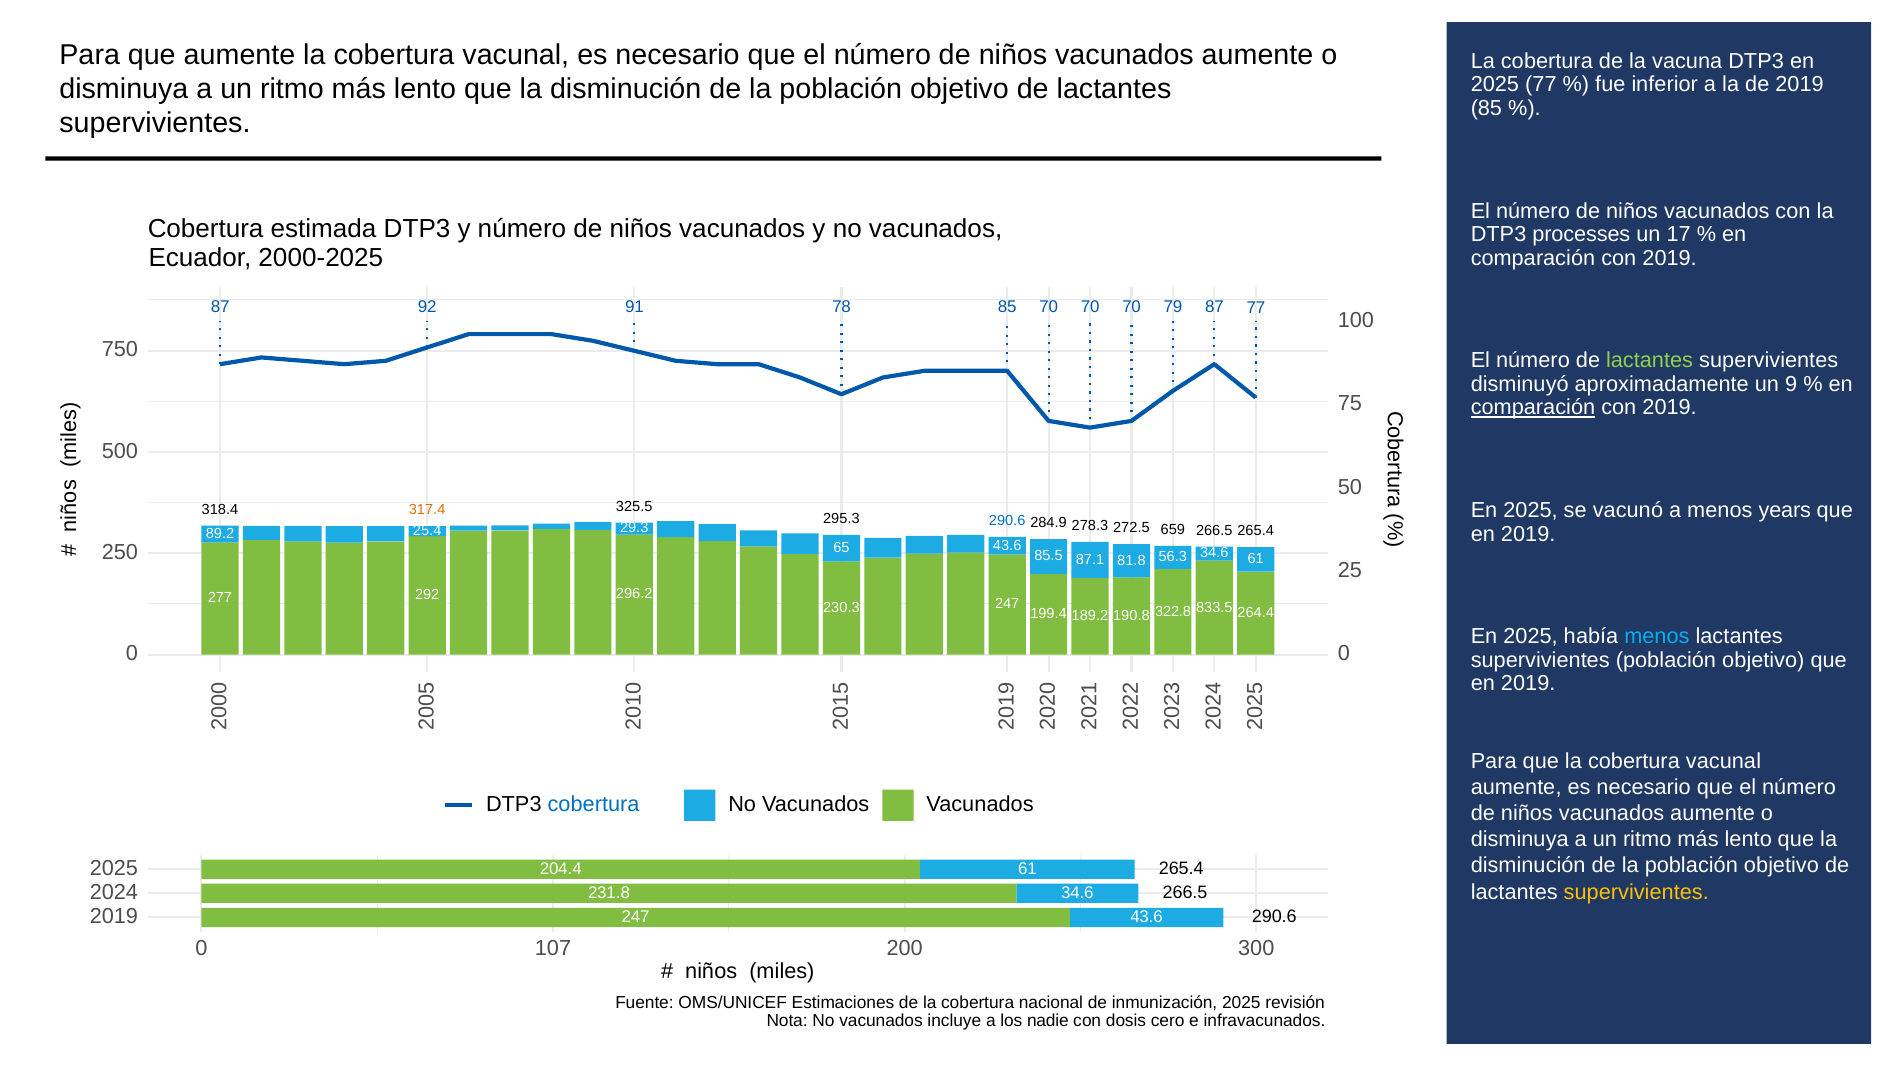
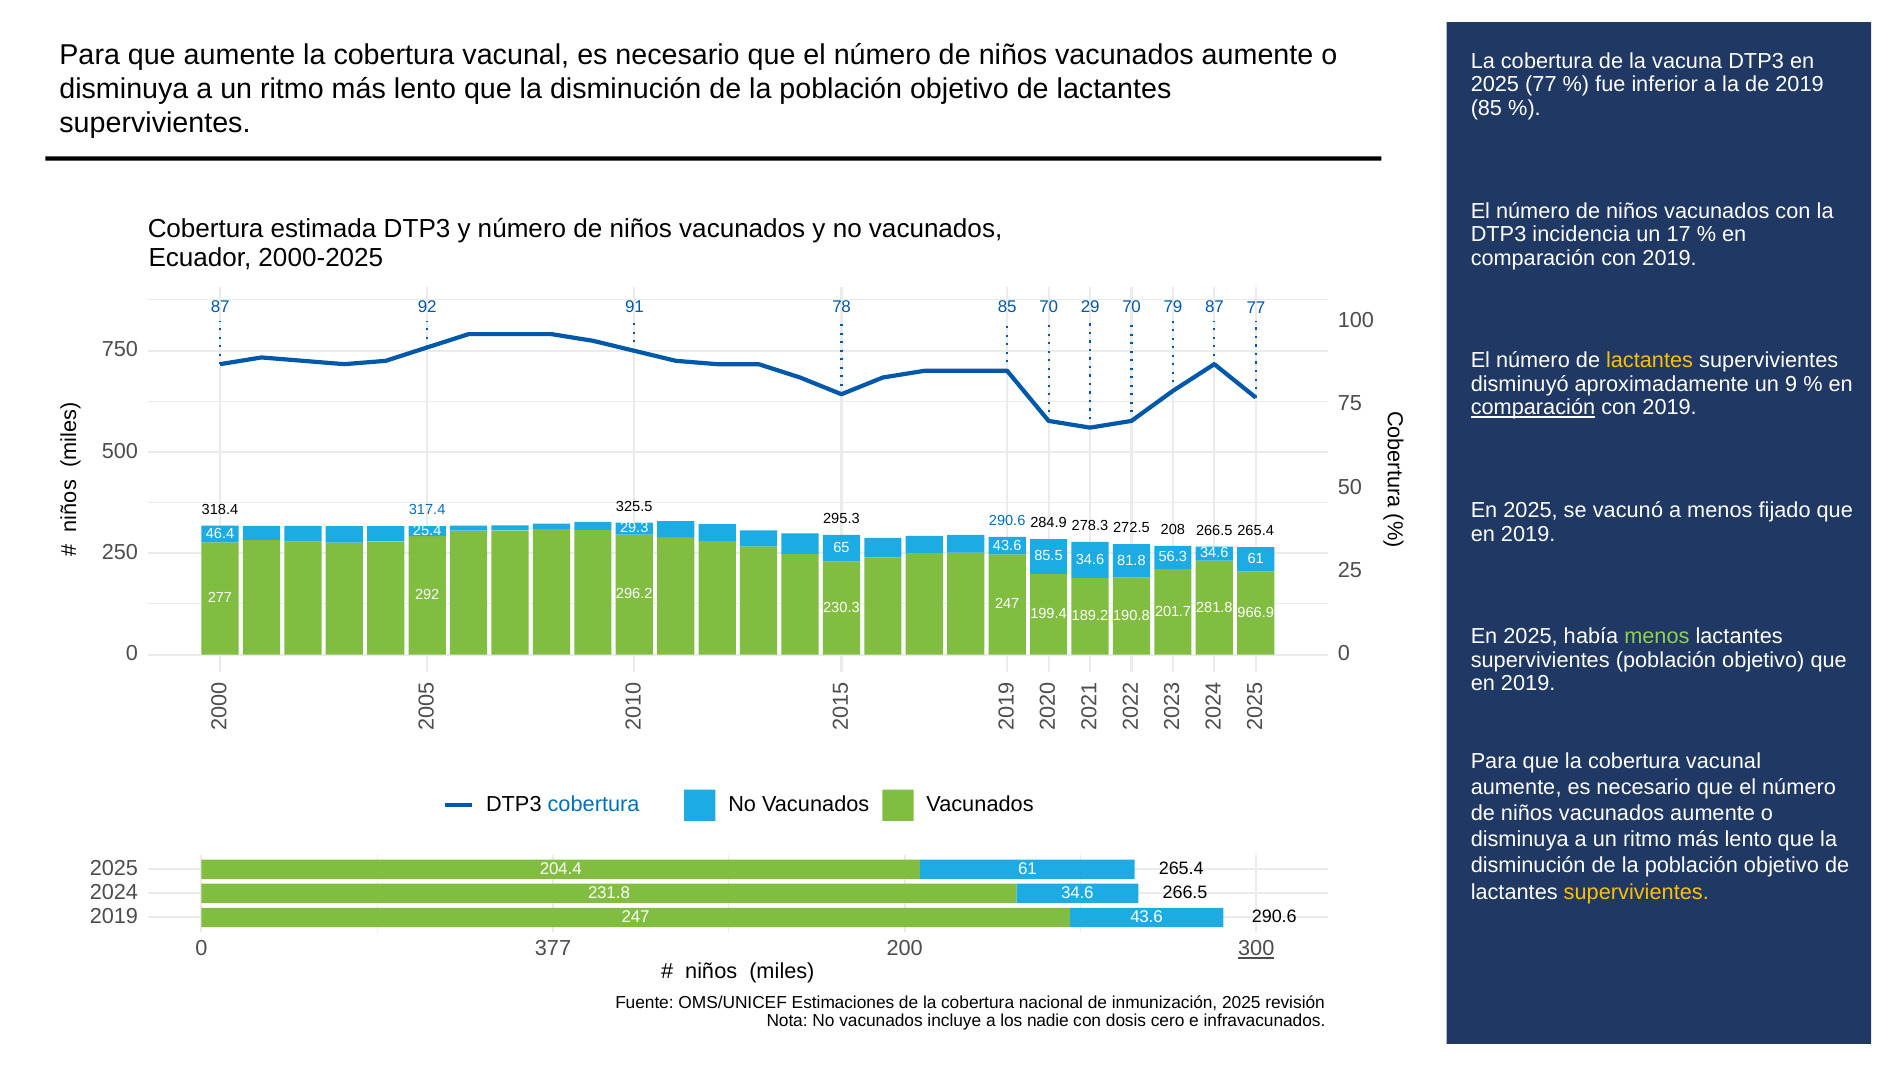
processes: processes -> incidencia (1581, 234)
85 70 70: 70 -> 29 (1090, 307)
lactantes colour: light green -> yellow (1650, 361)
years: years -> fijado (1785, 510)
317.4 colour: orange -> blue (427, 510)
659: 659 -> 208 (1173, 530)
89.2: 89.2 -> 46.4 (220, 533)
87.1: 87.1 -> 34.6 (1090, 559)
833.5: 833.5 -> 281.8 (1214, 607)
322.8: 322.8 -> 201.7 (1173, 611)
264.4: 264.4 -> 966.9 (1256, 613)
menos colour: light blue -> light green (1657, 637)
107: 107 -> 377 (553, 949)
300 underline: none -> present (1256, 948)
